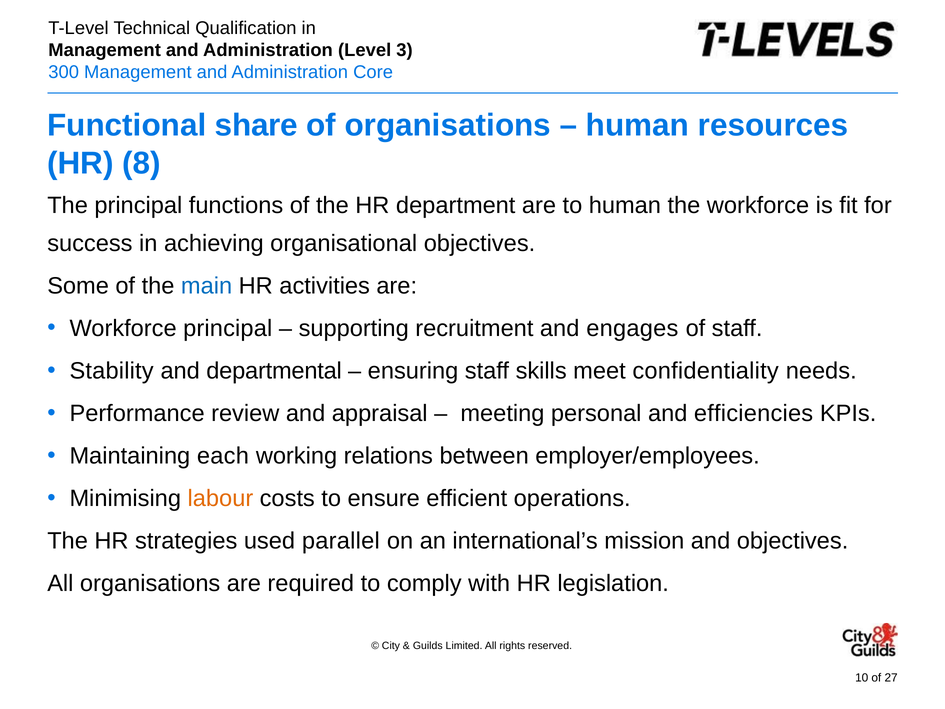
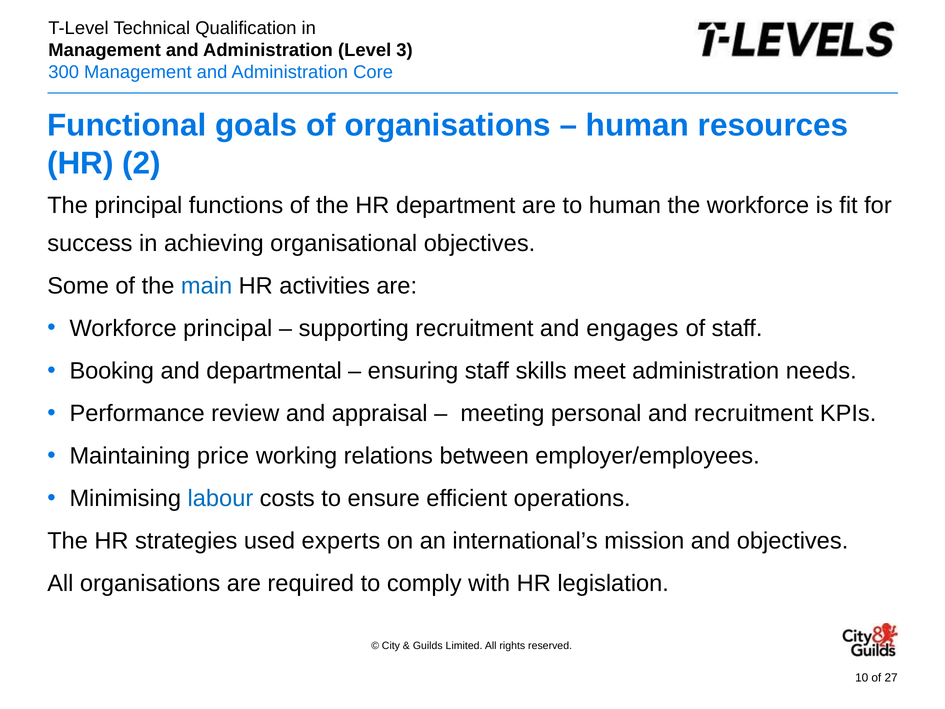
share: share -> goals (256, 125)
8: 8 -> 2 (142, 163)
Stability: Stability -> Booking (112, 371)
meet confidentiality: confidentiality -> administration (706, 371)
and efficiencies: efficiencies -> recruitment (754, 413)
each: each -> price (223, 456)
labour colour: orange -> blue (220, 498)
parallel: parallel -> experts (341, 541)
